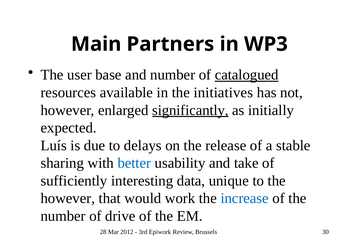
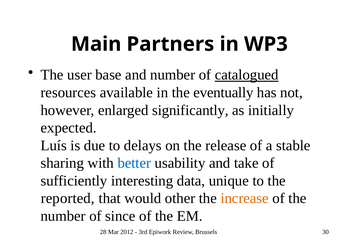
initiatives: initiatives -> eventually (223, 93)
significantly underline: present -> none (190, 110)
however: however -> reported (68, 199)
work: work -> other (180, 199)
increase colour: blue -> orange (245, 199)
drive: drive -> since (120, 216)
